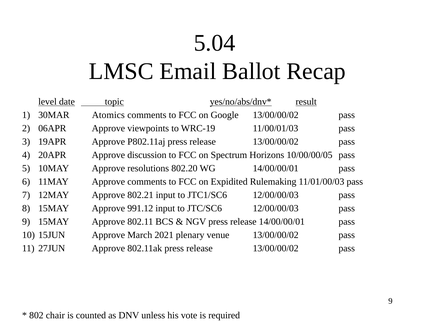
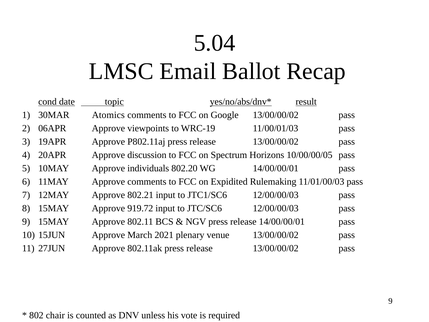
level: level -> cond (47, 101)
resolutions: resolutions -> individuals (148, 168)
991.12: 991.12 -> 919.72 (140, 208)
